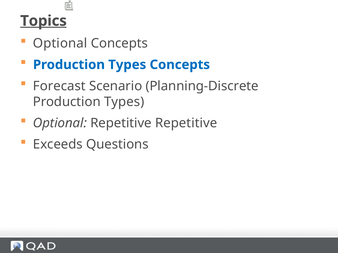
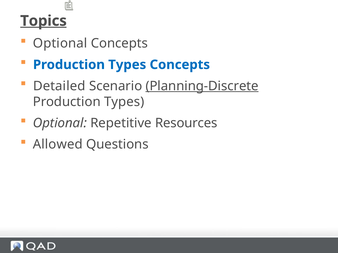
Forecast: Forecast -> Detailed (59, 86)
Planning-Discrete underline: none -> present (202, 86)
Repetitive Repetitive: Repetitive -> Resources (186, 123)
Exceeds: Exceeds -> Allowed (58, 145)
